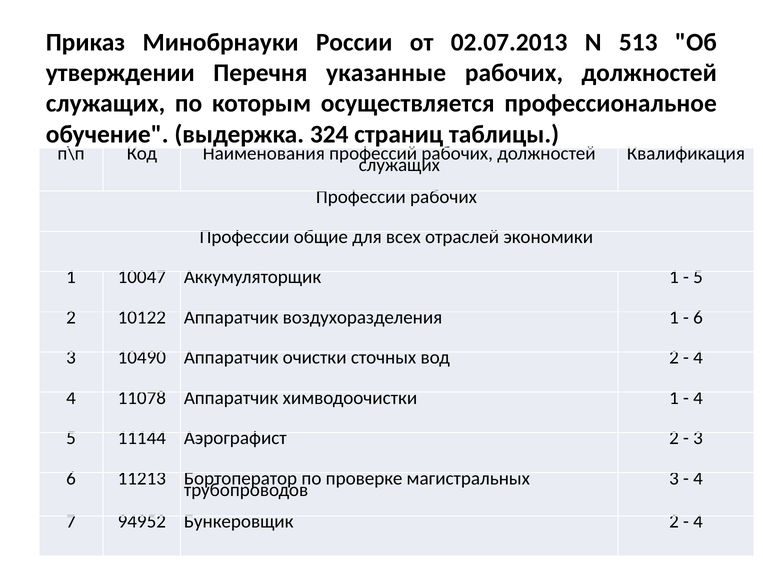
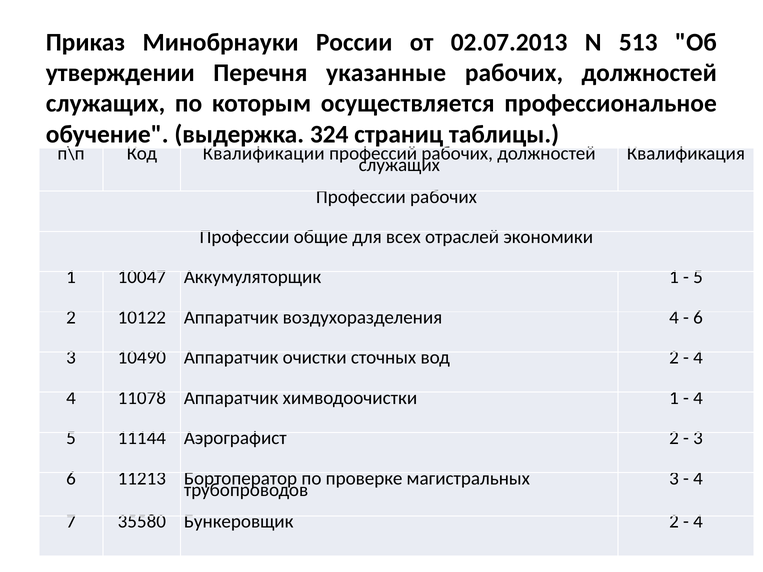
Наименования: Наименования -> Квалификации (264, 154)
воздухоразделения 1: 1 -> 4 (674, 318)
94952: 94952 -> 35580 (142, 522)
